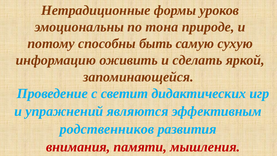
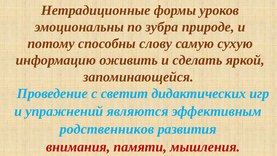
тона: тона -> зубра (162, 27)
быть: быть -> слову (156, 44)
